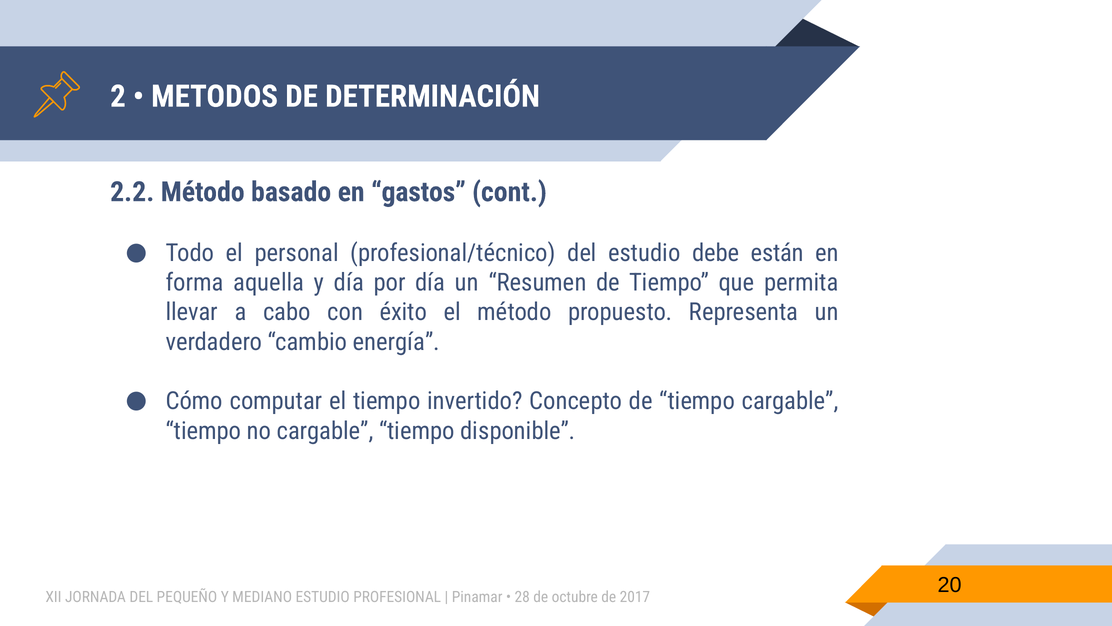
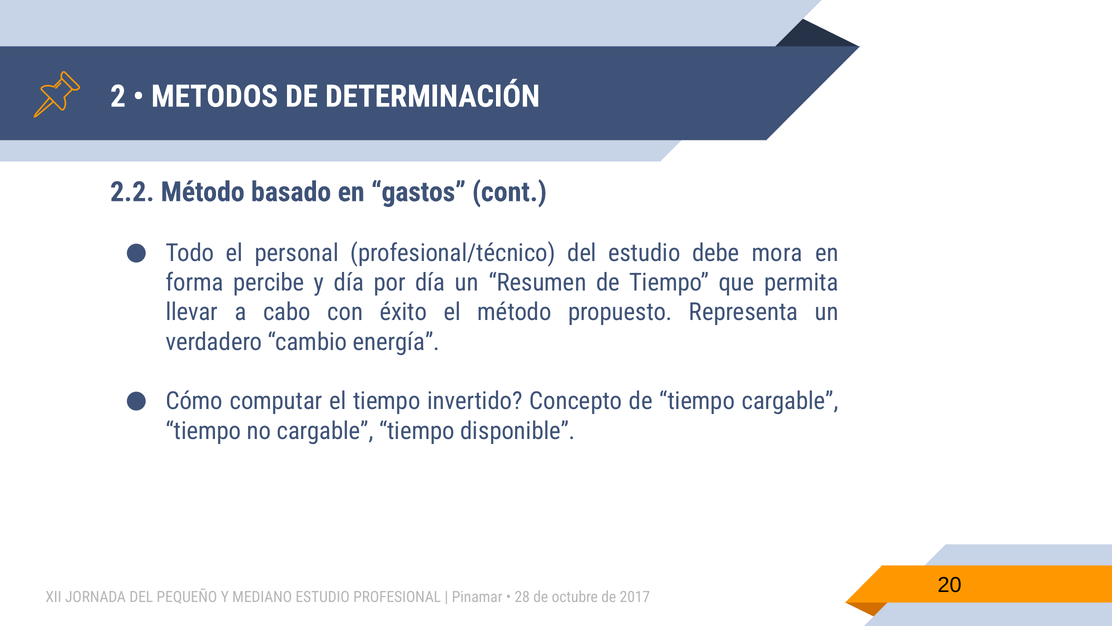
están: están -> mora (777, 253)
aquella: aquella -> percibe (269, 282)
